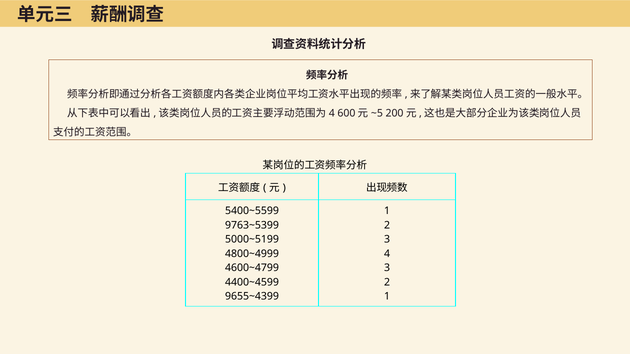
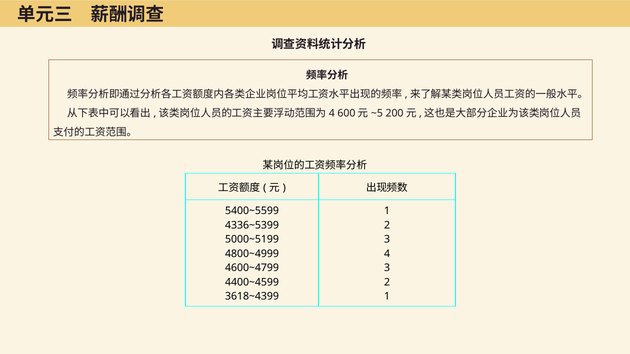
9763~5399: 9763~5399 -> 4336~5399 (252, 225)
9655~4399: 9655~4399 -> 3618~4399 (252, 297)
